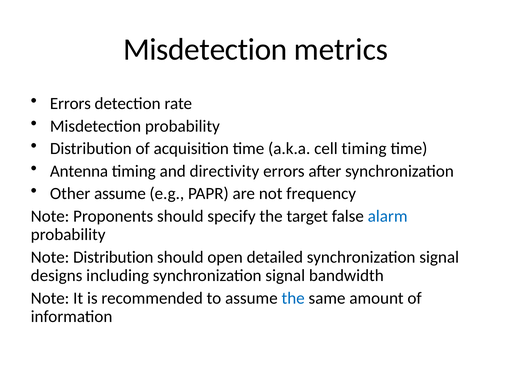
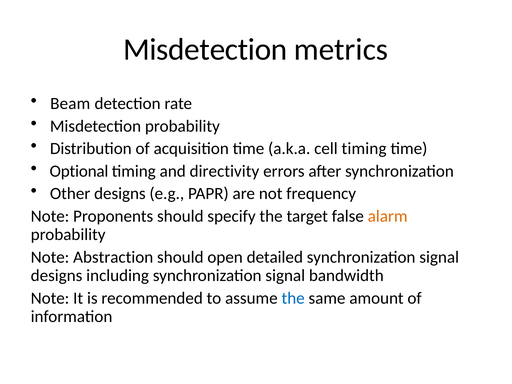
Errors: Errors -> Beam (70, 104)
Antenna: Antenna -> Optional (79, 171)
Other assume: assume -> designs (120, 194)
alarm colour: blue -> orange (388, 216)
Note Distribution: Distribution -> Abstraction (113, 257)
